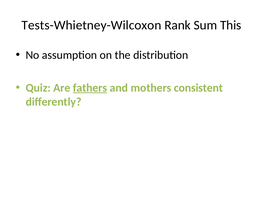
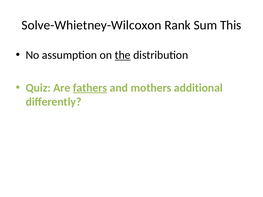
Tests-Whietney-Wilcoxon: Tests-Whietney-Wilcoxon -> Solve-Whietney-Wilcoxon (91, 25)
the underline: none -> present (123, 55)
consistent: consistent -> additional (198, 88)
